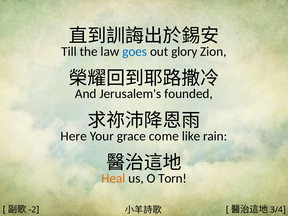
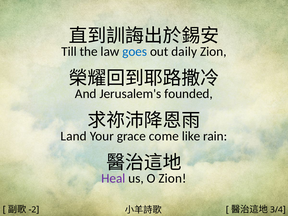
glory: glory -> daily (184, 52)
Here: Here -> Land (74, 136)
Heal colour: orange -> purple (113, 178)
O Torn: Torn -> Zion (172, 178)
